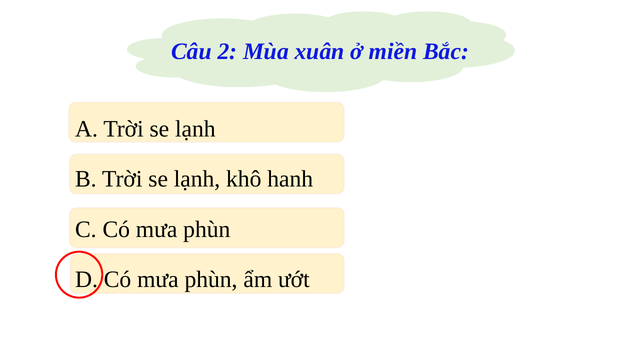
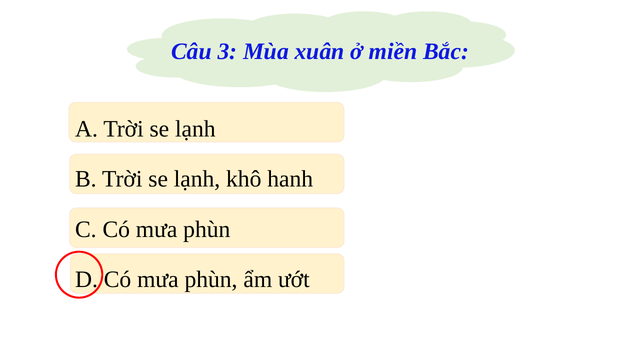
2: 2 -> 3 (227, 51)
